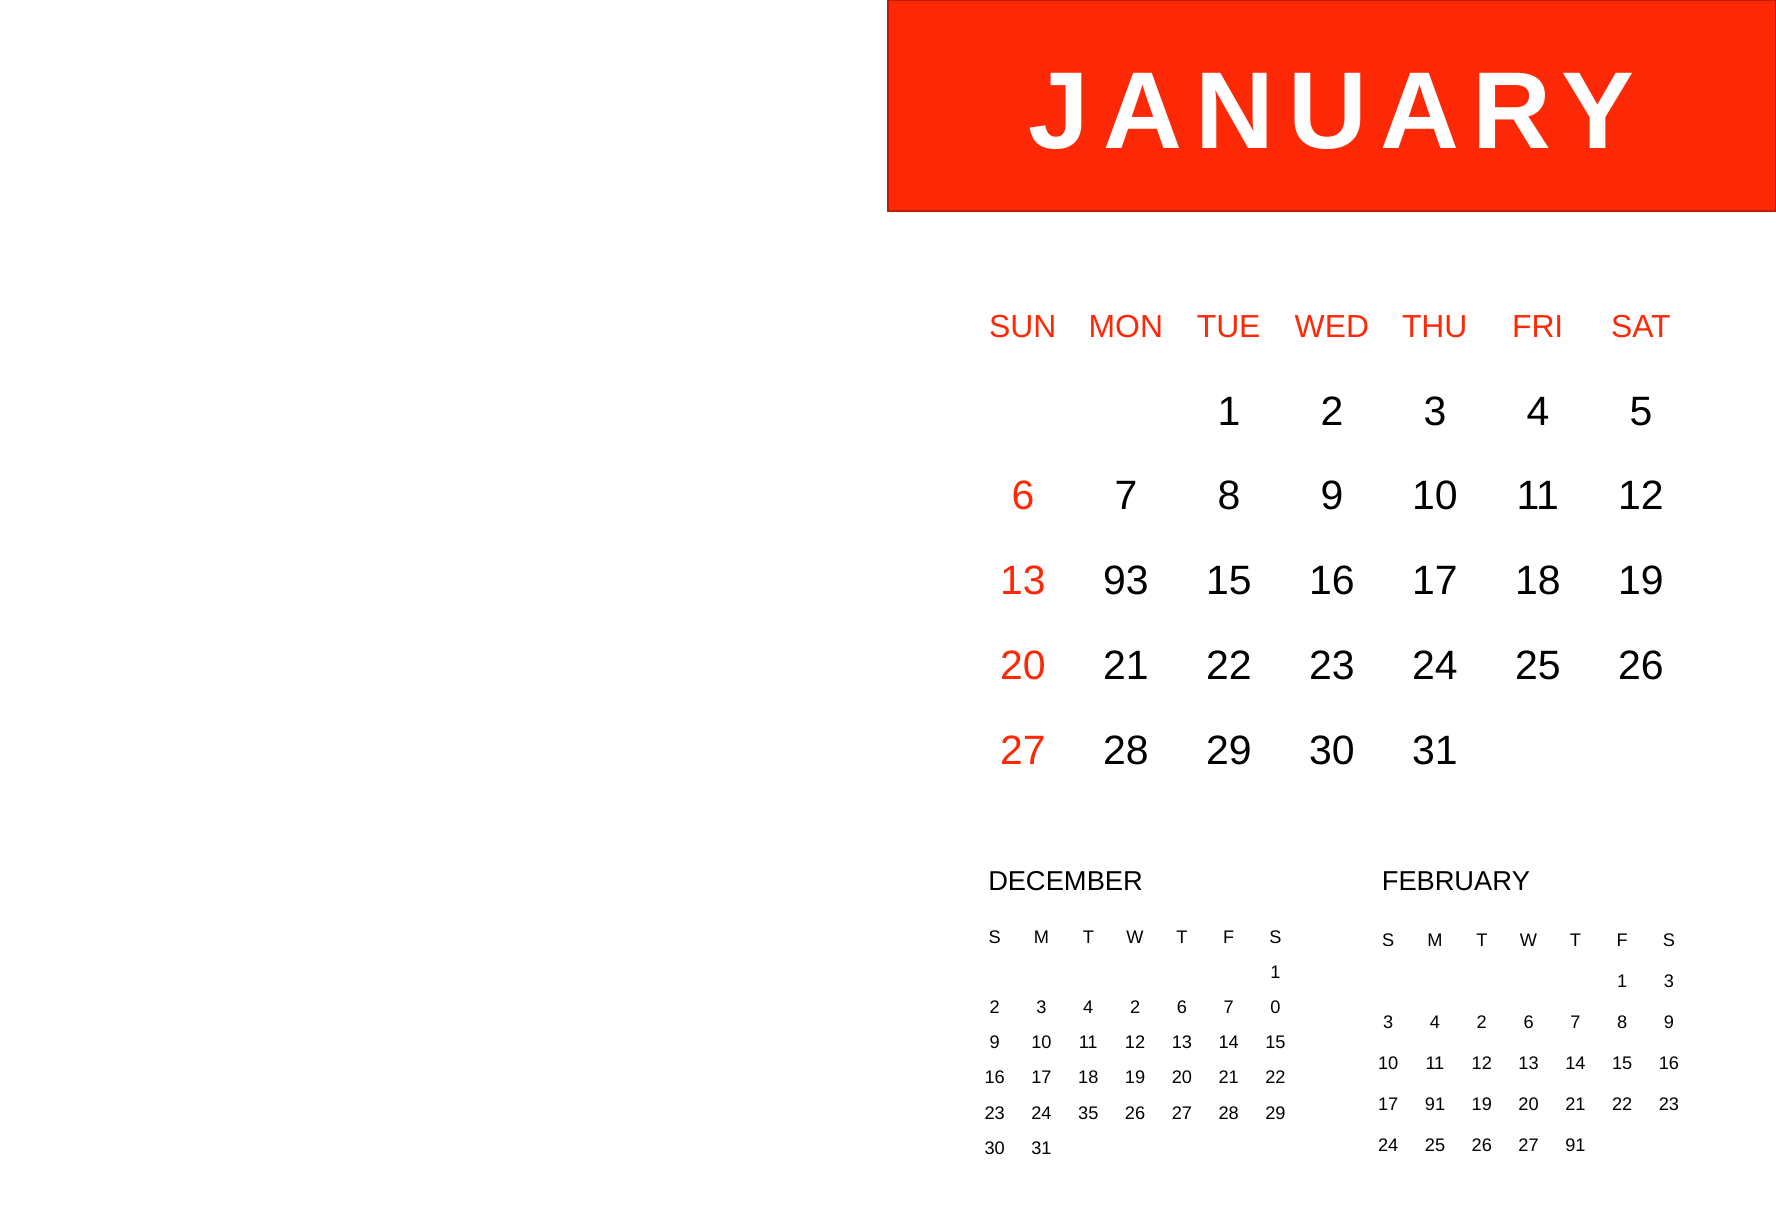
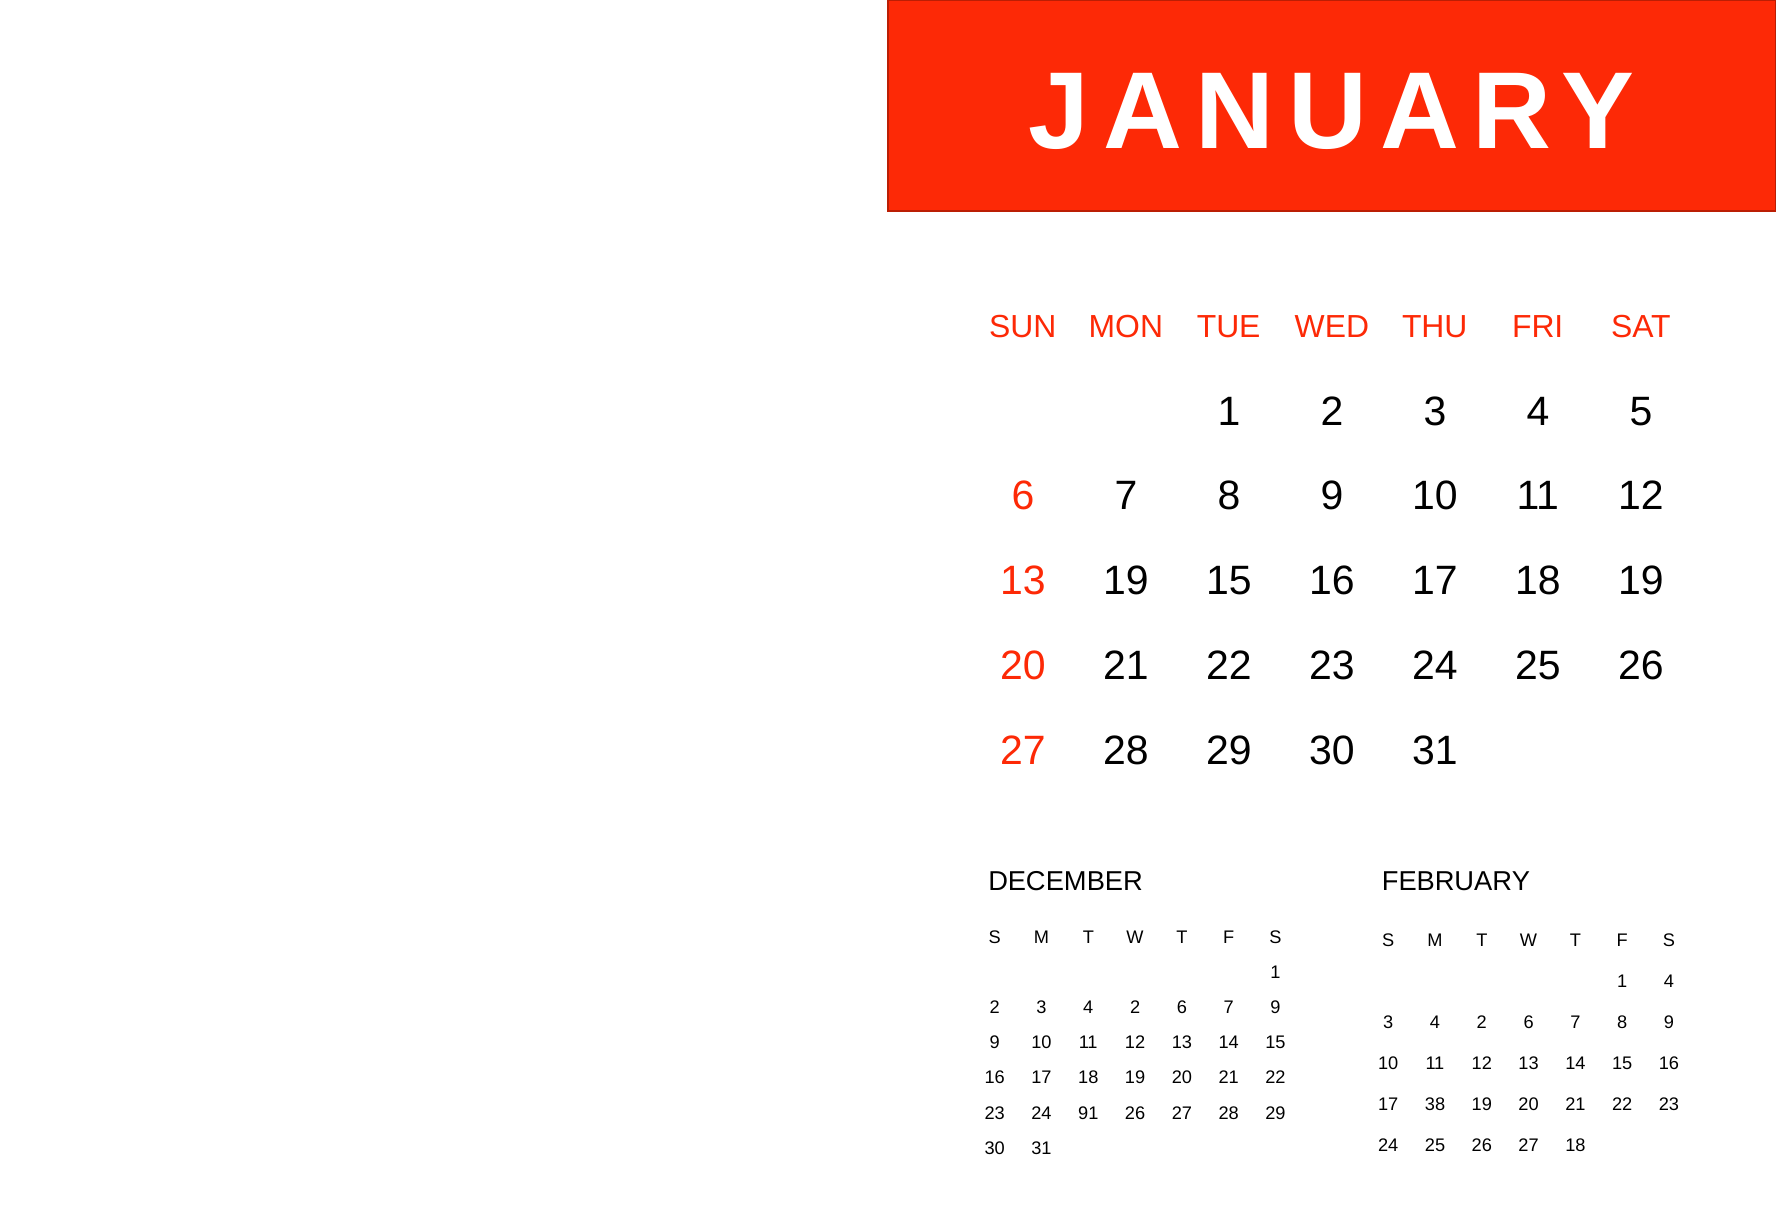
13 93: 93 -> 19 (1126, 581)
1 3: 3 -> 4 (1669, 981)
7 0: 0 -> 9 (1275, 1007)
17 91: 91 -> 38 (1435, 1104)
35: 35 -> 91 (1088, 1113)
27 91: 91 -> 18 (1575, 1145)
